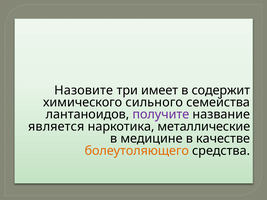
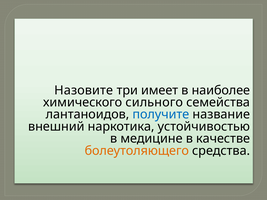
содержит: содержит -> наиболее (221, 90)
получите colour: purple -> blue (161, 115)
является: является -> внешний (56, 127)
металлические: металлические -> устойчивостью (204, 127)
